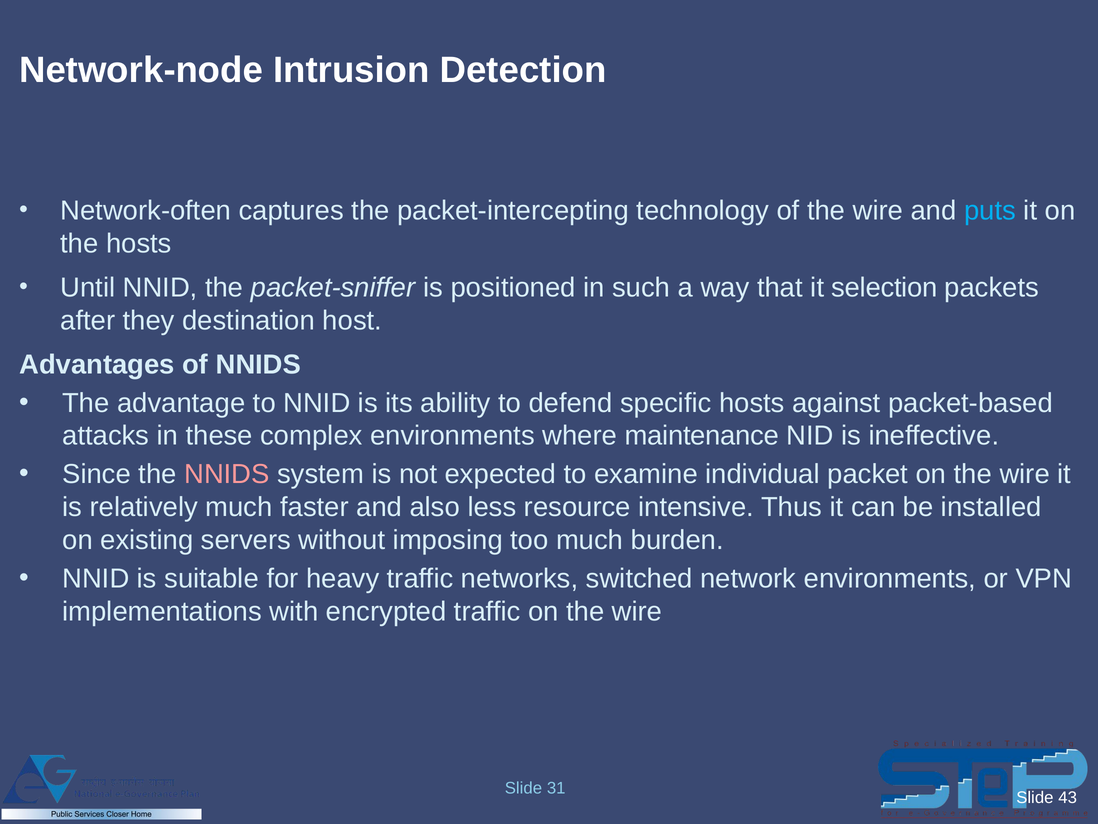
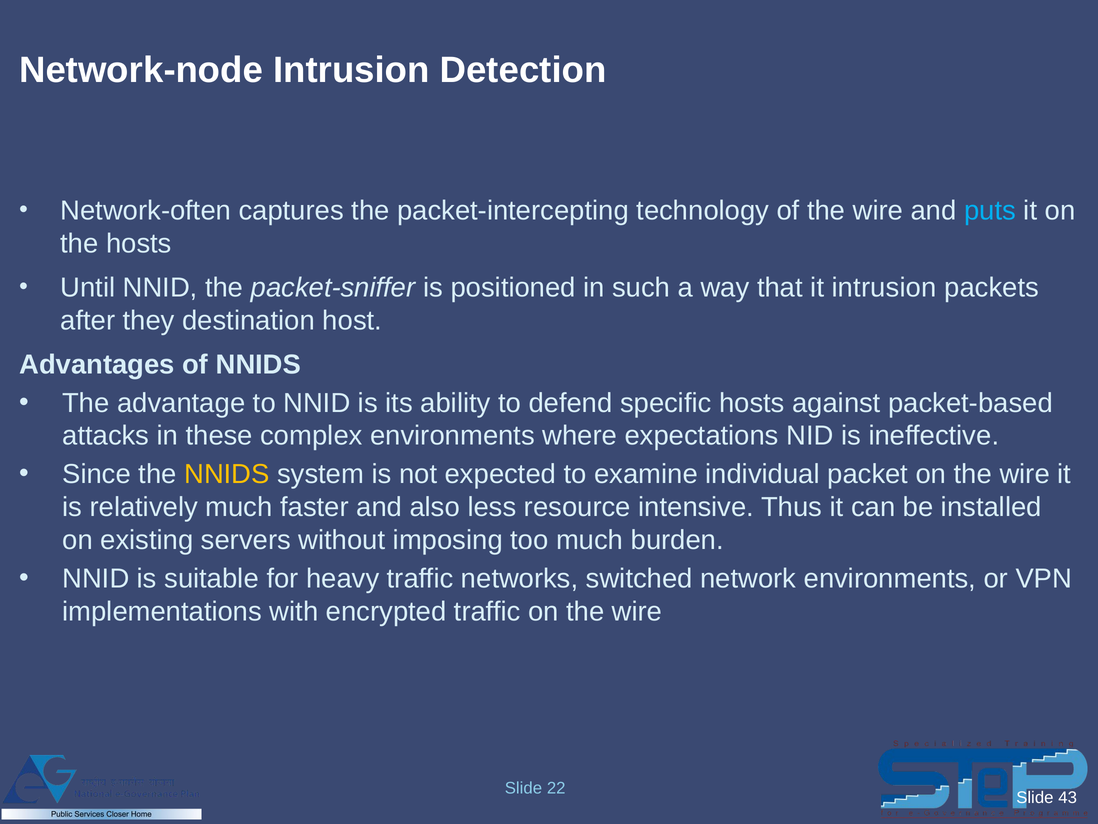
it selection: selection -> intrusion (884, 287)
maintenance: maintenance -> expectations (702, 436)
NNIDS colour: pink -> yellow (227, 474)
31: 31 -> 22 (556, 788)
